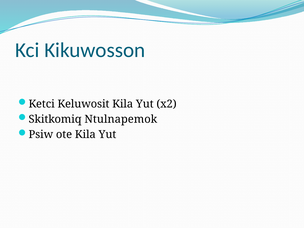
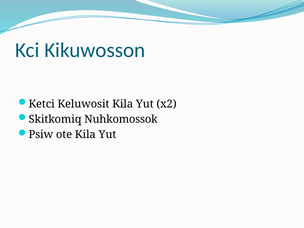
Ntulnapemok: Ntulnapemok -> Nuhkomossok (121, 119)
